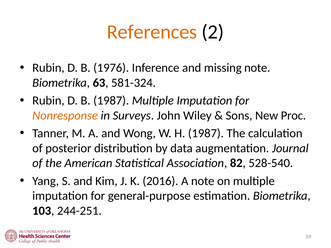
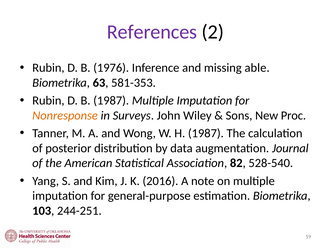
References colour: orange -> purple (152, 32)
missing note: note -> able (257, 68)
581-324: 581-324 -> 581-353 (133, 83)
